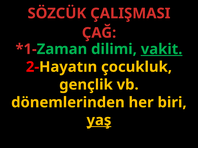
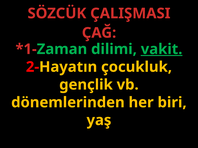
yaş underline: present -> none (99, 121)
